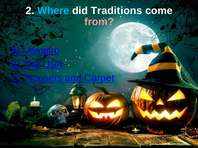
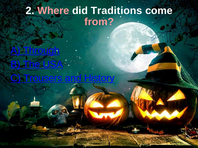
Where colour: light blue -> pink (53, 11)
Vampire: Vampire -> Through (41, 51)
Carpet: Carpet -> History (99, 78)
